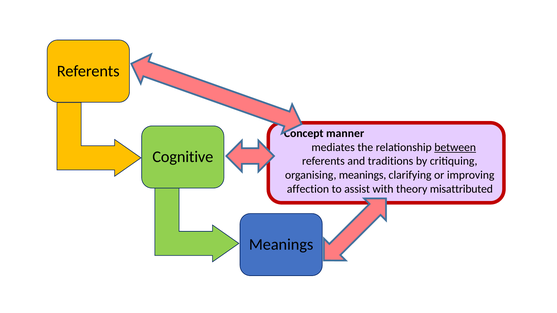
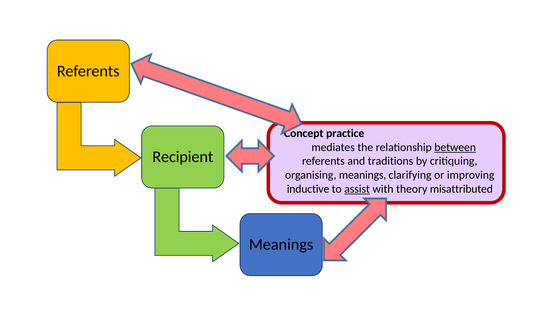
manner: manner -> practice (345, 133)
Cognitive: Cognitive -> Recipient (183, 157)
affection: affection -> inductive (308, 189)
assist underline: none -> present (357, 189)
